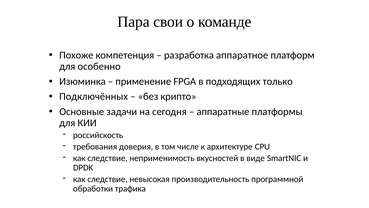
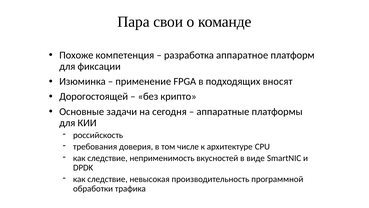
особенно: особенно -> фиксации (99, 66)
только: только -> вносят (278, 81)
Подключённых: Подключённых -> Дорогостоящей (94, 96)
